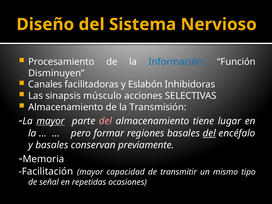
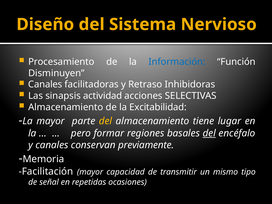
Eslabón: Eslabón -> Retraso (145, 84)
músculo: músculo -> actividad (103, 96)
Transmisión: Transmisión -> Excitabilidad (158, 107)
mayor underline: present -> none (51, 121)
del colour: pink -> yellow (106, 121)
y basales: basales -> canales (52, 145)
